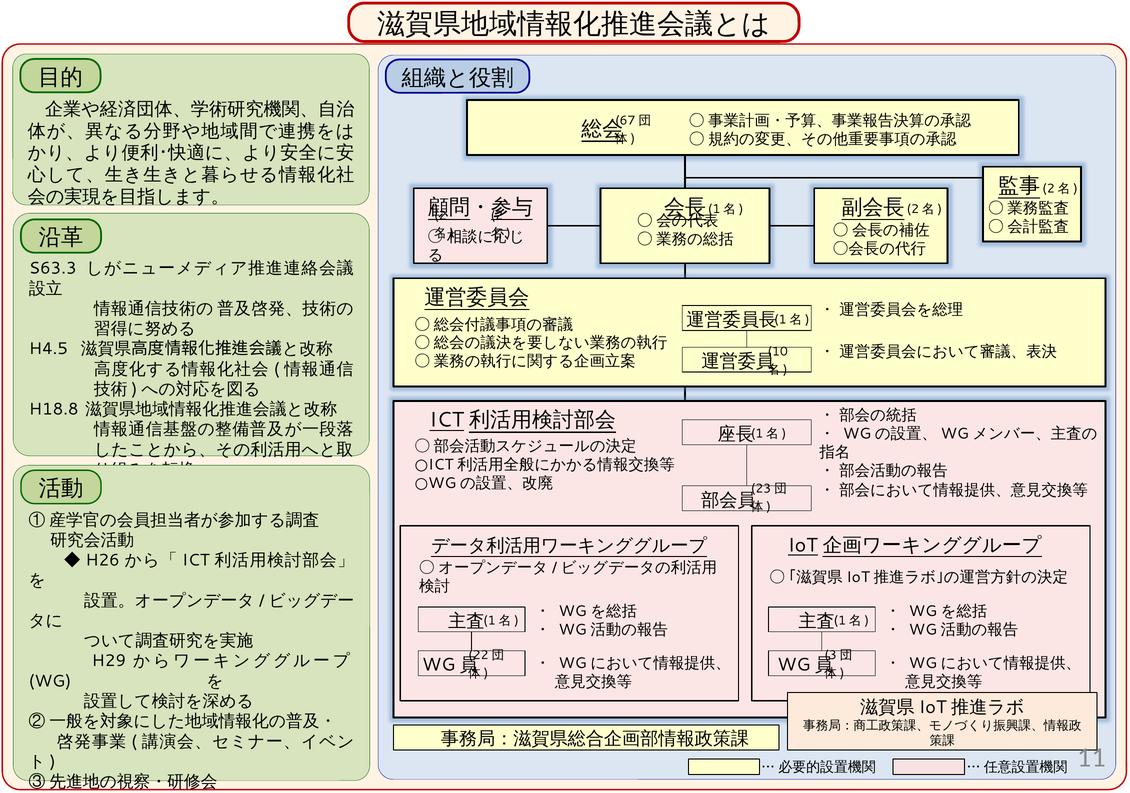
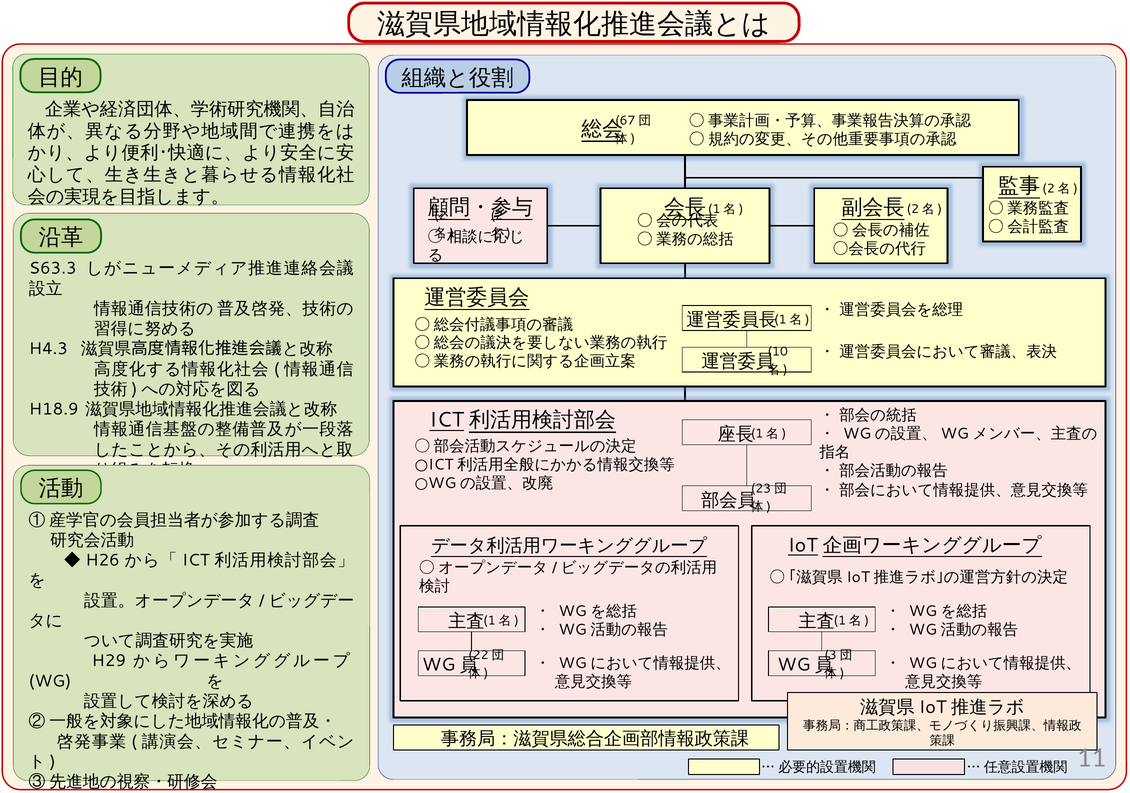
H4.5: H4.5 -> H4.3 (48, 349)
H18.8: H18.8 -> H18.9 (54, 409)
